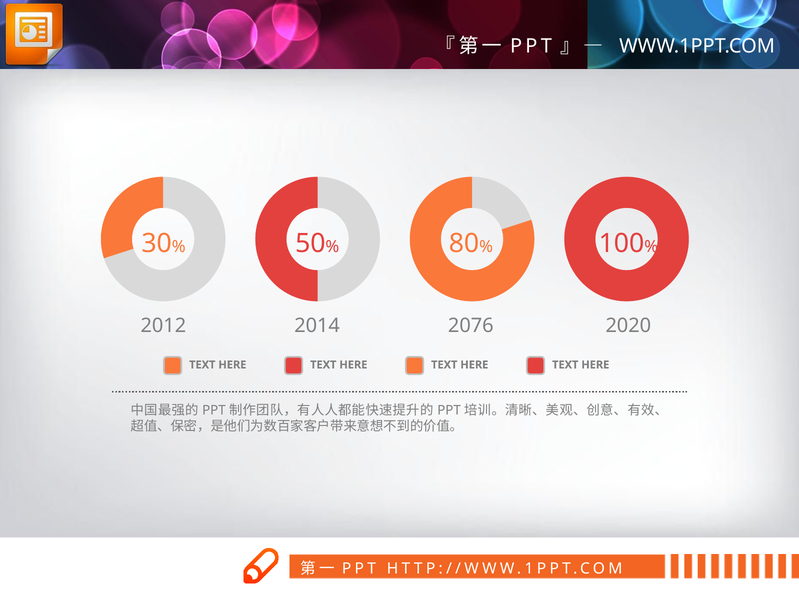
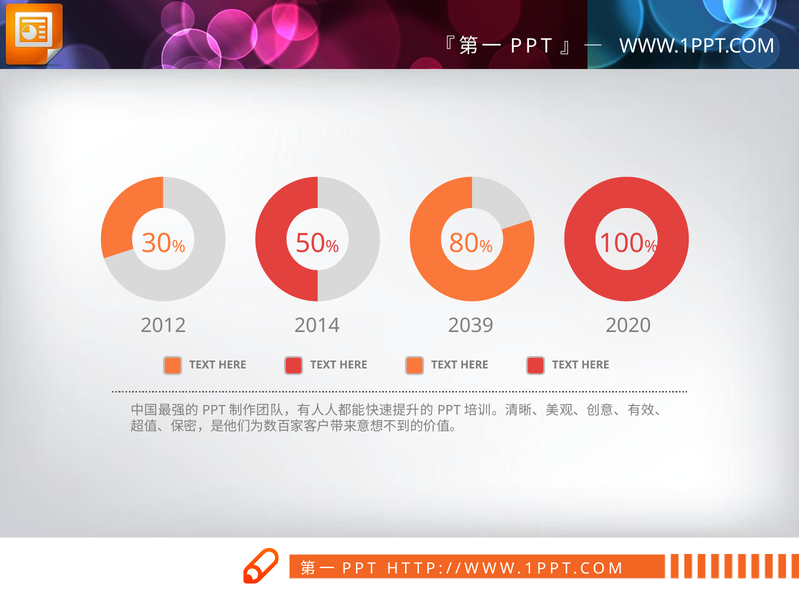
2076: 2076 -> 2039 (471, 326)
